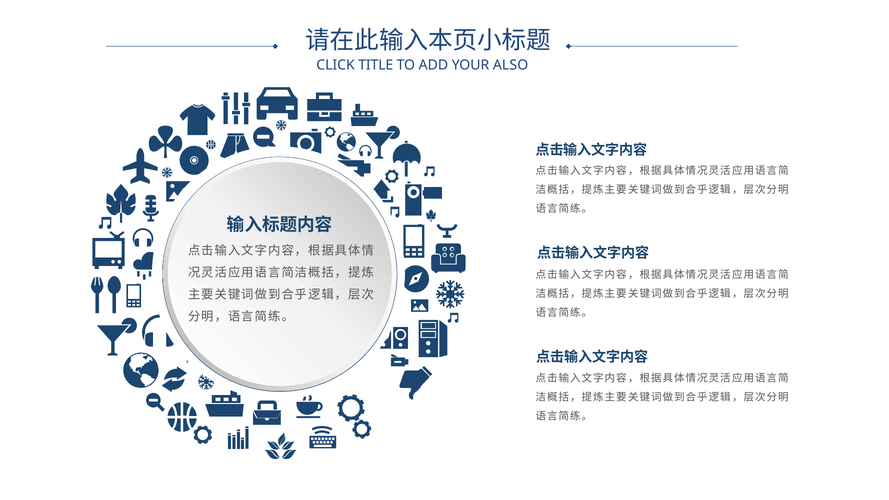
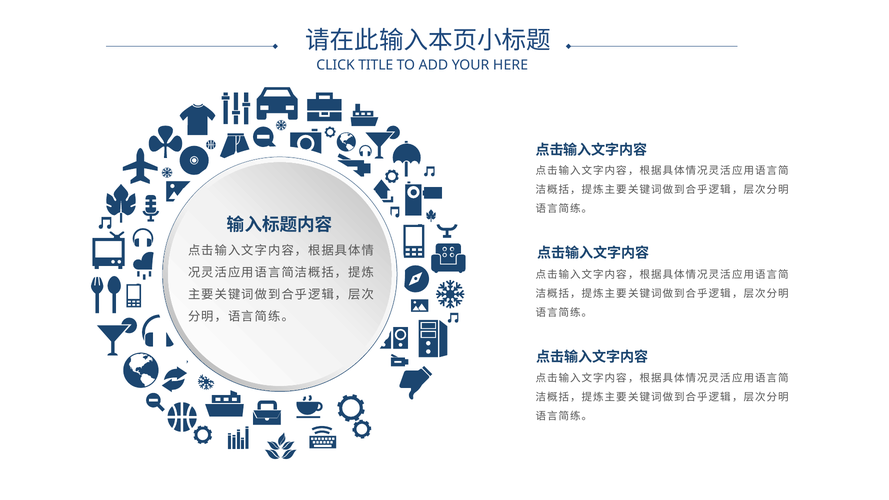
ALSO: ALSO -> HERE (511, 65)
